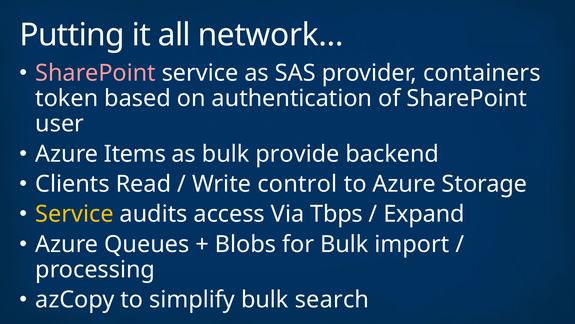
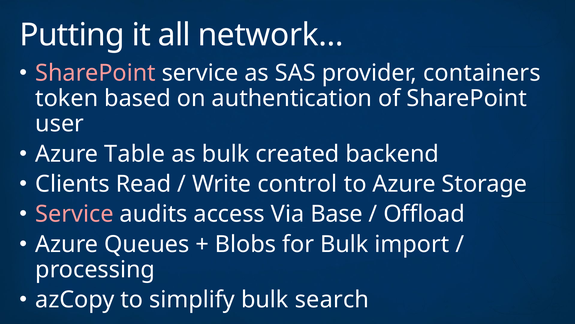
Items: Items -> Table (135, 154)
provide: provide -> created (297, 154)
Service colour: yellow -> pink (74, 214)
Tbps: Tbps -> Base (337, 214)
Expand: Expand -> Offload (424, 214)
